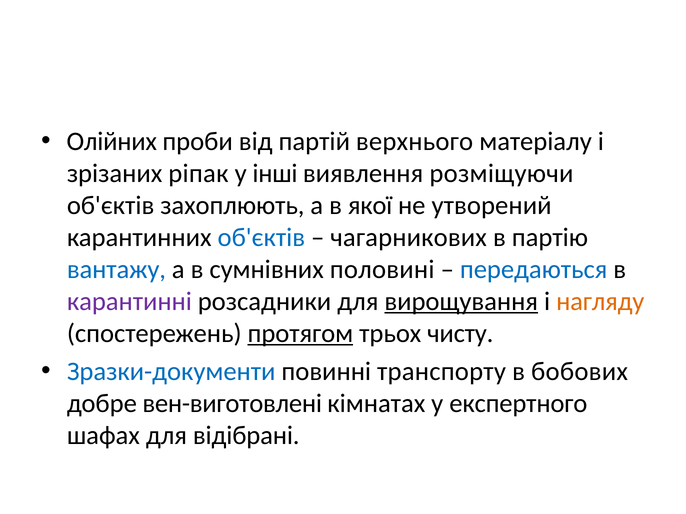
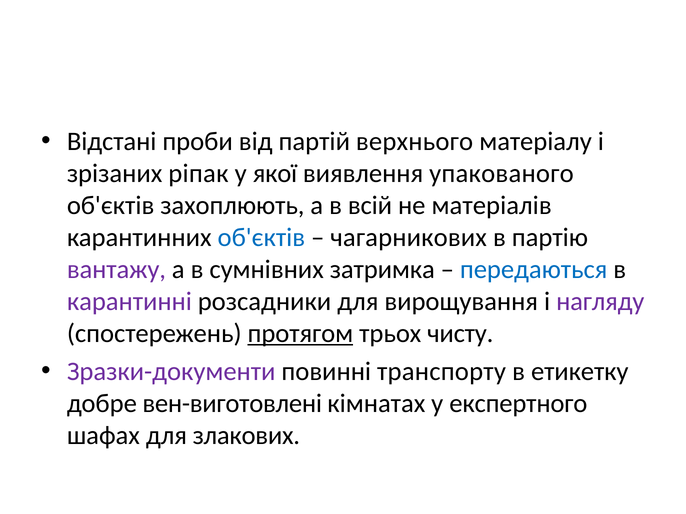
Олійних: Олійних -> Відстані (112, 141)
інші: інші -> якої (275, 173)
розміщуючи: розміщуючи -> упакованого (501, 173)
якої: якої -> всій (370, 205)
утворений: утворений -> матеріалів (492, 205)
вантажу colour: blue -> purple (116, 269)
половині: половині -> затримка (382, 269)
вирощування underline: present -> none (461, 302)
нагляду colour: orange -> purple (600, 302)
Зразки-документи colour: blue -> purple (171, 372)
бобових: бобових -> етикетку (580, 372)
відібрані: відібрані -> злакових (246, 436)
